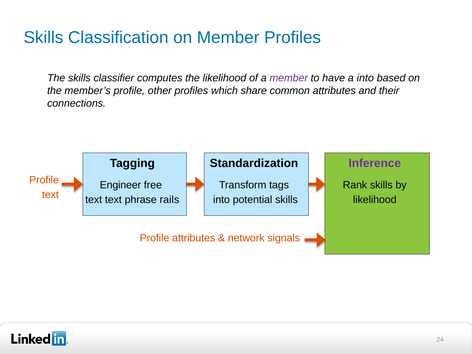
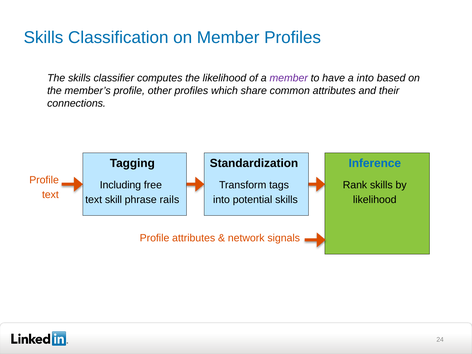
Inference colour: purple -> blue (375, 163)
Engineer: Engineer -> Including (120, 185)
text text: text -> skill (113, 200)
